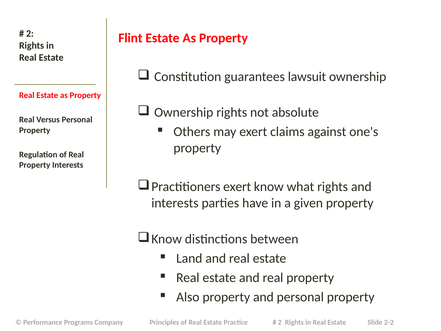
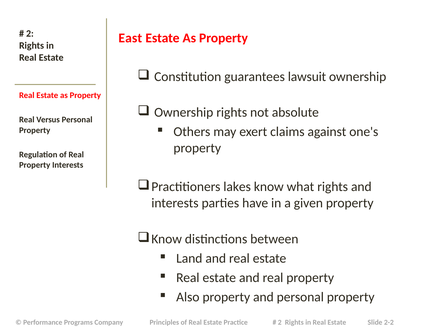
Flint: Flint -> East (130, 38)
exert: exert -> lakes (237, 187)
